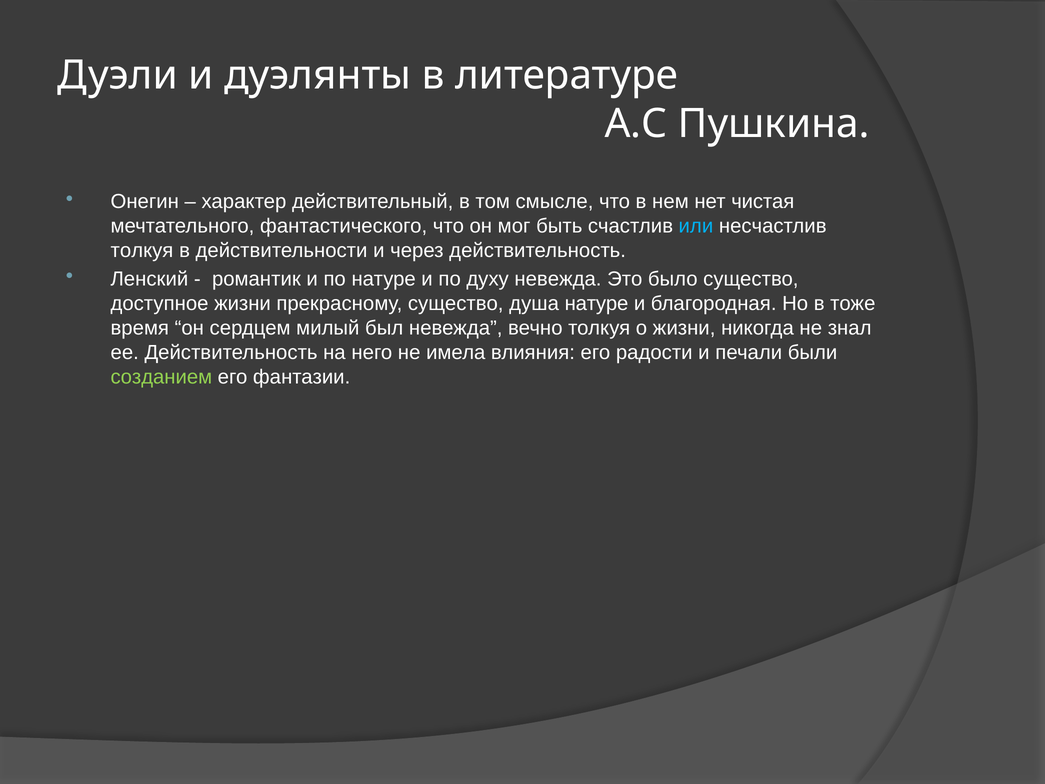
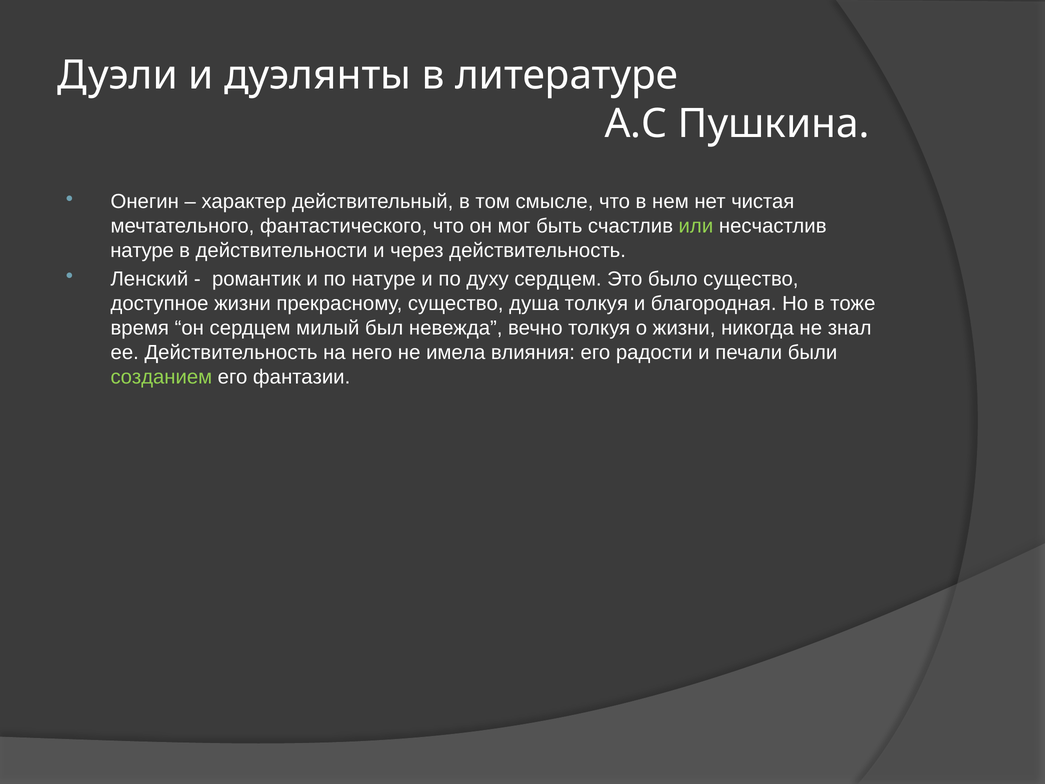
или colour: light blue -> light green (696, 226)
толкуя: толкуя -> натуре (142, 251)
духу невежда: невежда -> сердцем (558, 279)
душа натуре: натуре -> толкуя (596, 304)
